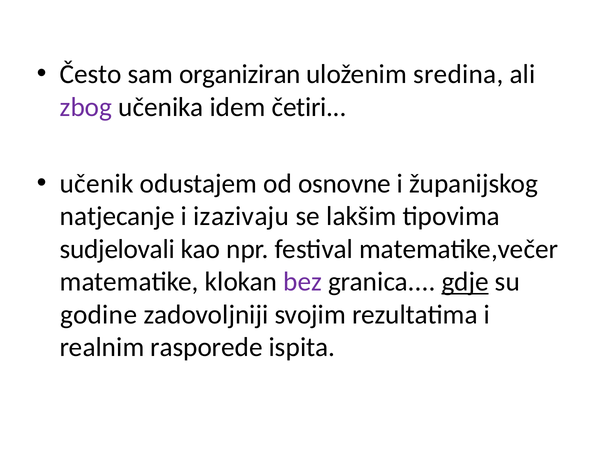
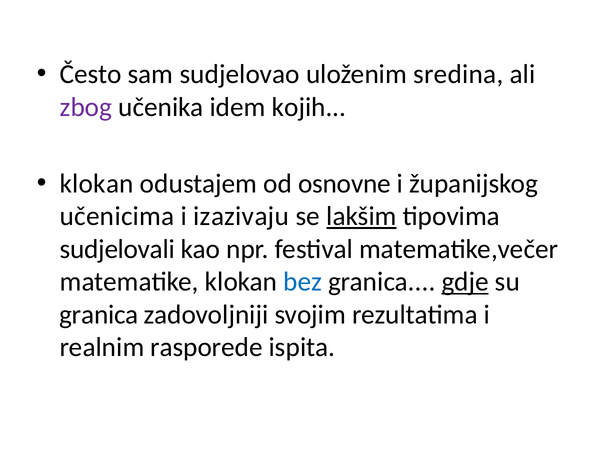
organiziran: organiziran -> sudjelovao (240, 74)
četiri: četiri -> kojih (309, 107)
učenik: učenik -> klokan (97, 183)
natjecanje: natjecanje -> učenicima (117, 216)
lakšim underline: none -> present (361, 216)
bez colour: purple -> blue (303, 282)
godine: godine -> granica (99, 314)
